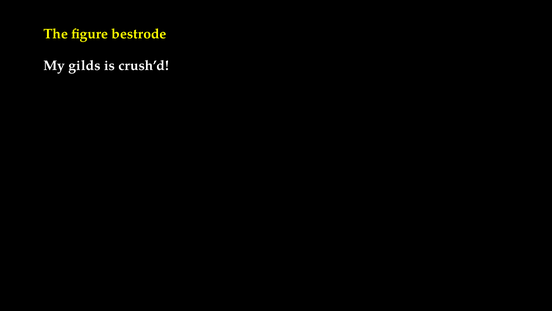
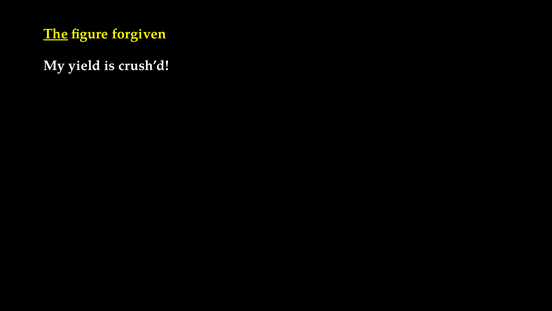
The underline: none -> present (56, 34)
bestrode: bestrode -> forgiven (139, 34)
gilds: gilds -> yield (85, 66)
